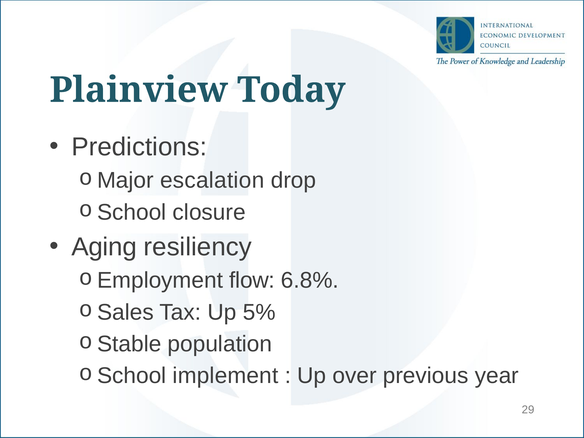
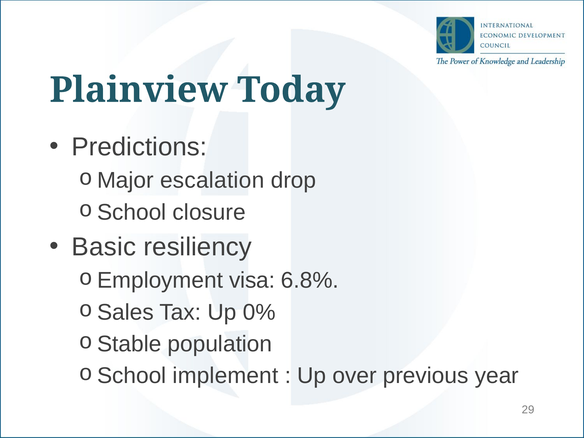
Aging: Aging -> Basic (104, 247)
flow: flow -> visa (252, 280)
5%: 5% -> 0% (259, 312)
